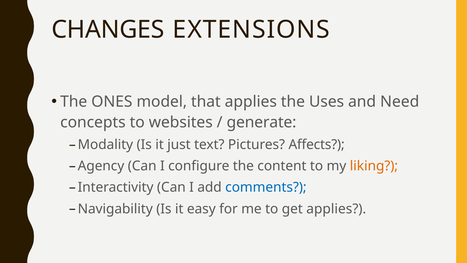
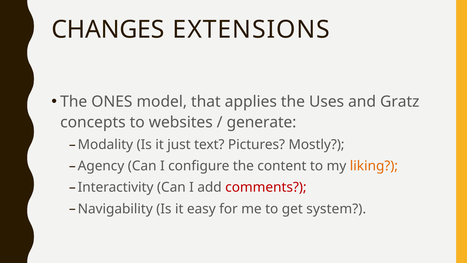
Need: Need -> Gratz (400, 102)
Affects: Affects -> Mostly (317, 145)
comments colour: blue -> red (266, 187)
get applies: applies -> system (336, 209)
